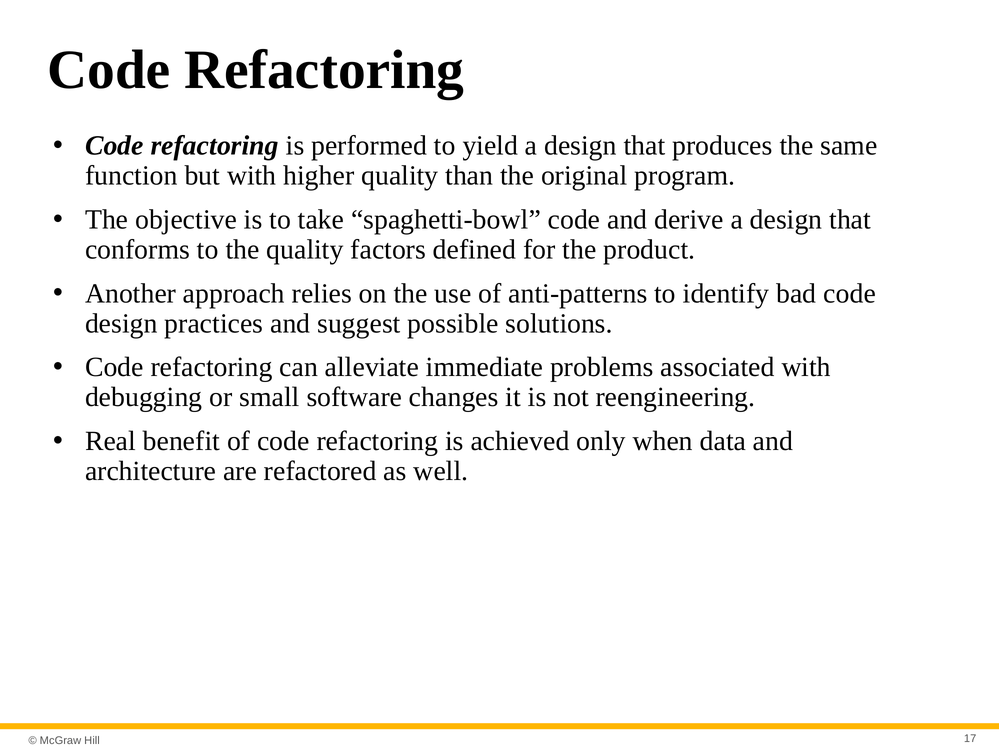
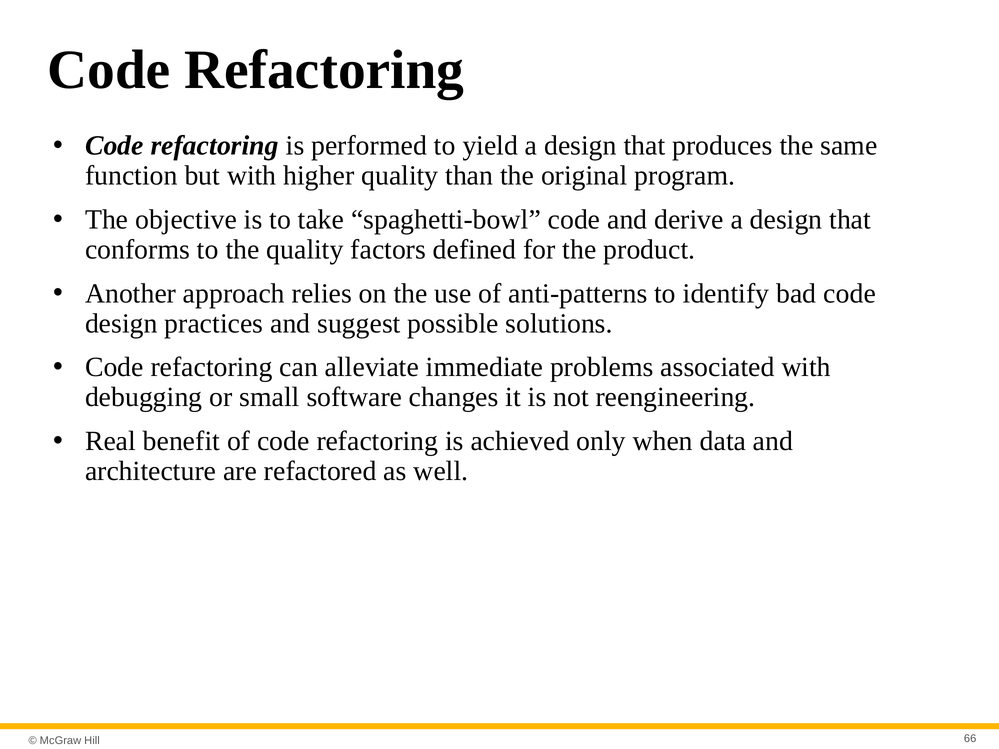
17: 17 -> 66 (970, 739)
